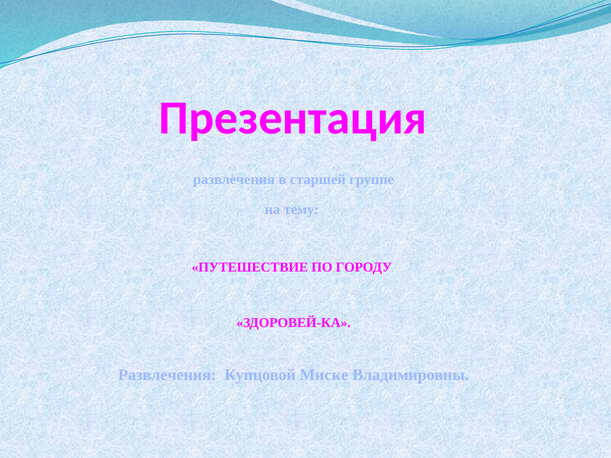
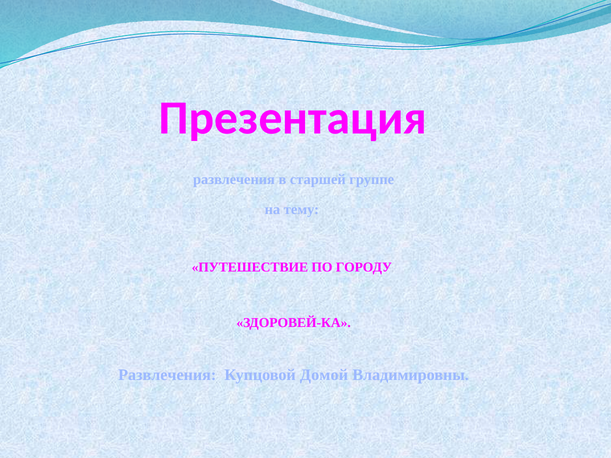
Миске: Миске -> Домой (324, 375)
